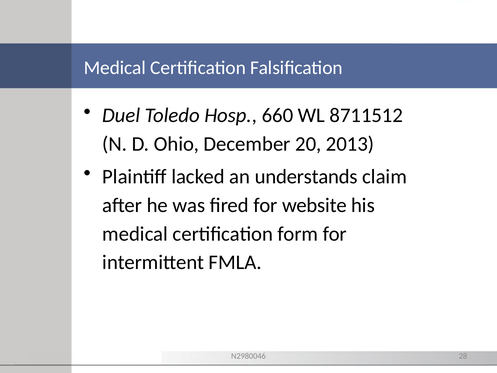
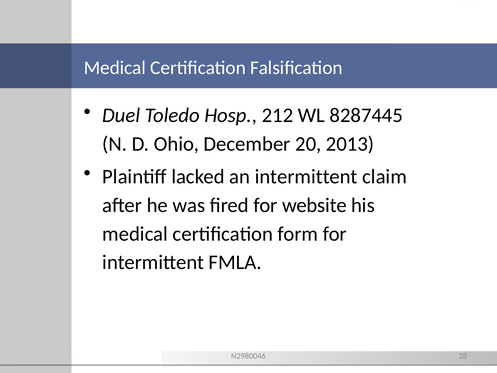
660: 660 -> 212 (277, 115)
8711512: 8711512 -> 8287445 (366, 115)
an understands: understands -> intermittent (306, 177)
